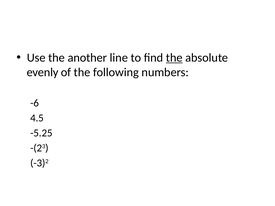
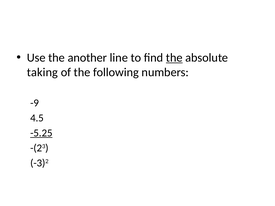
evenly: evenly -> taking (42, 72)
-6: -6 -> -9 (35, 103)
-5.25 underline: none -> present (41, 133)
